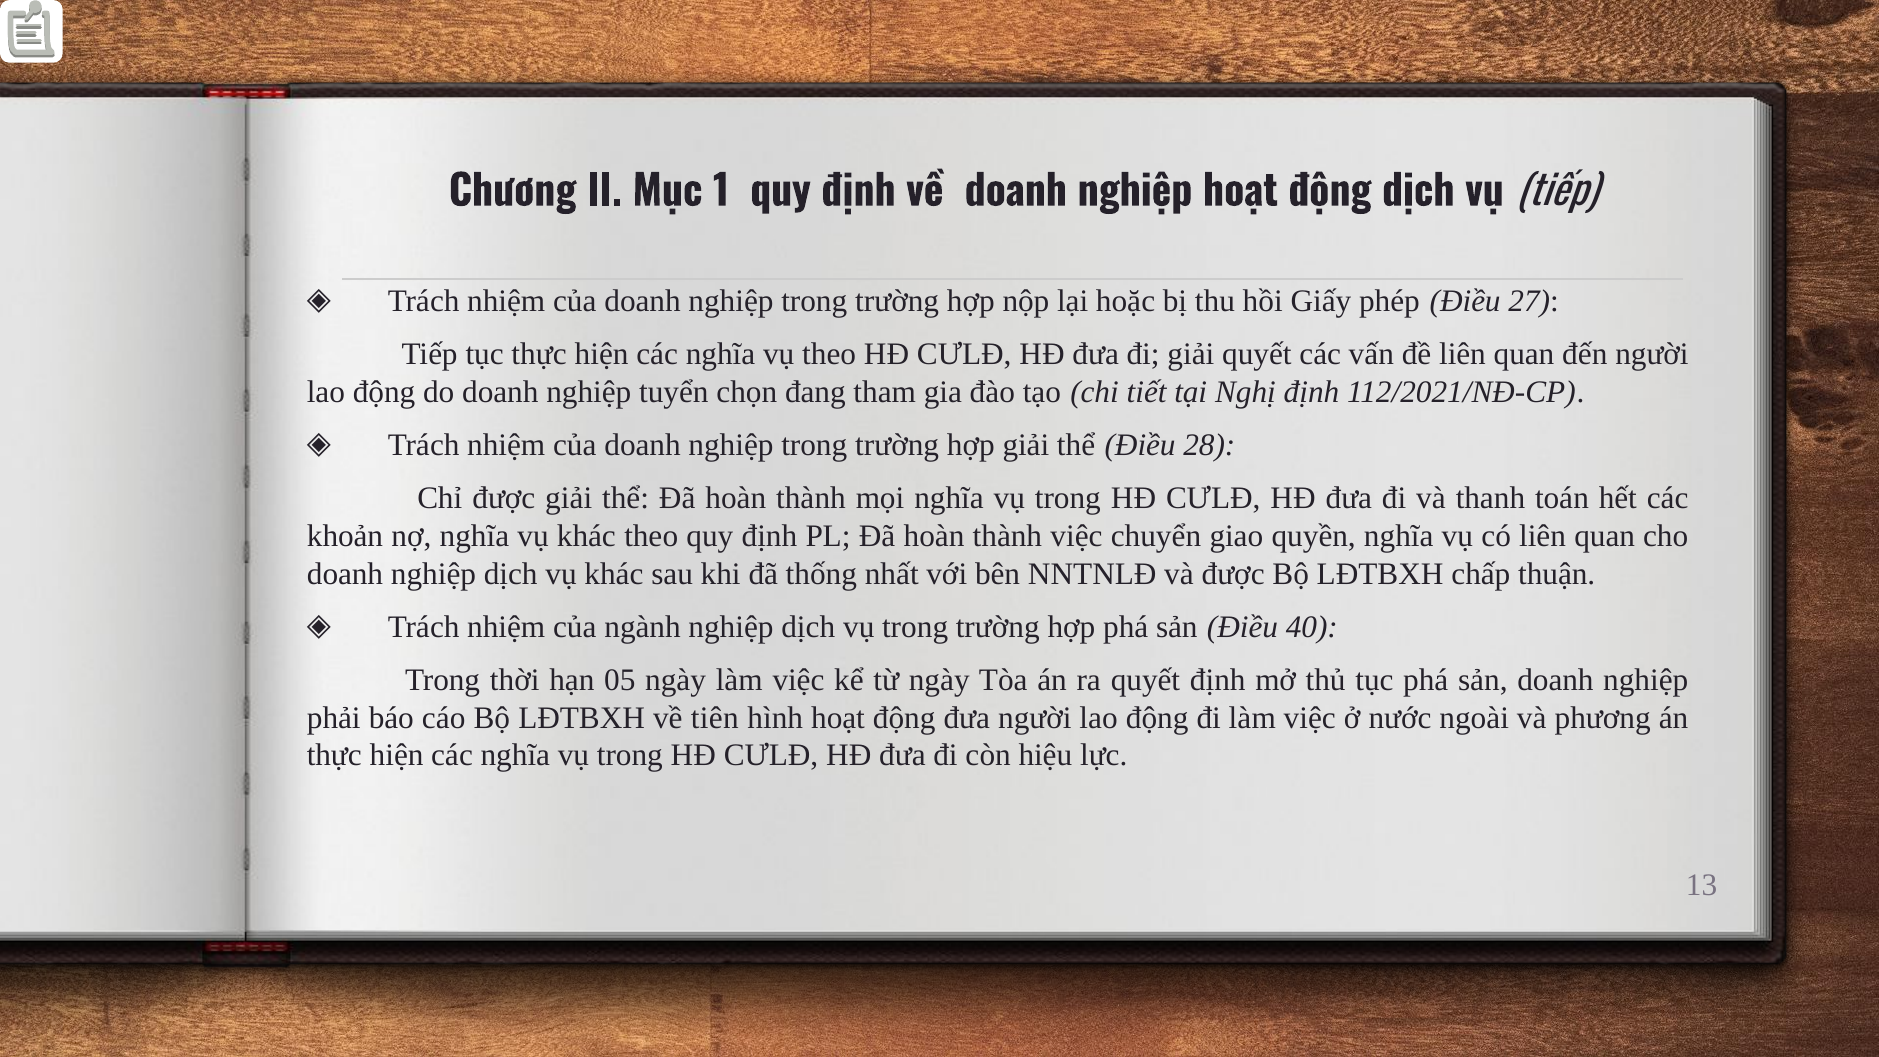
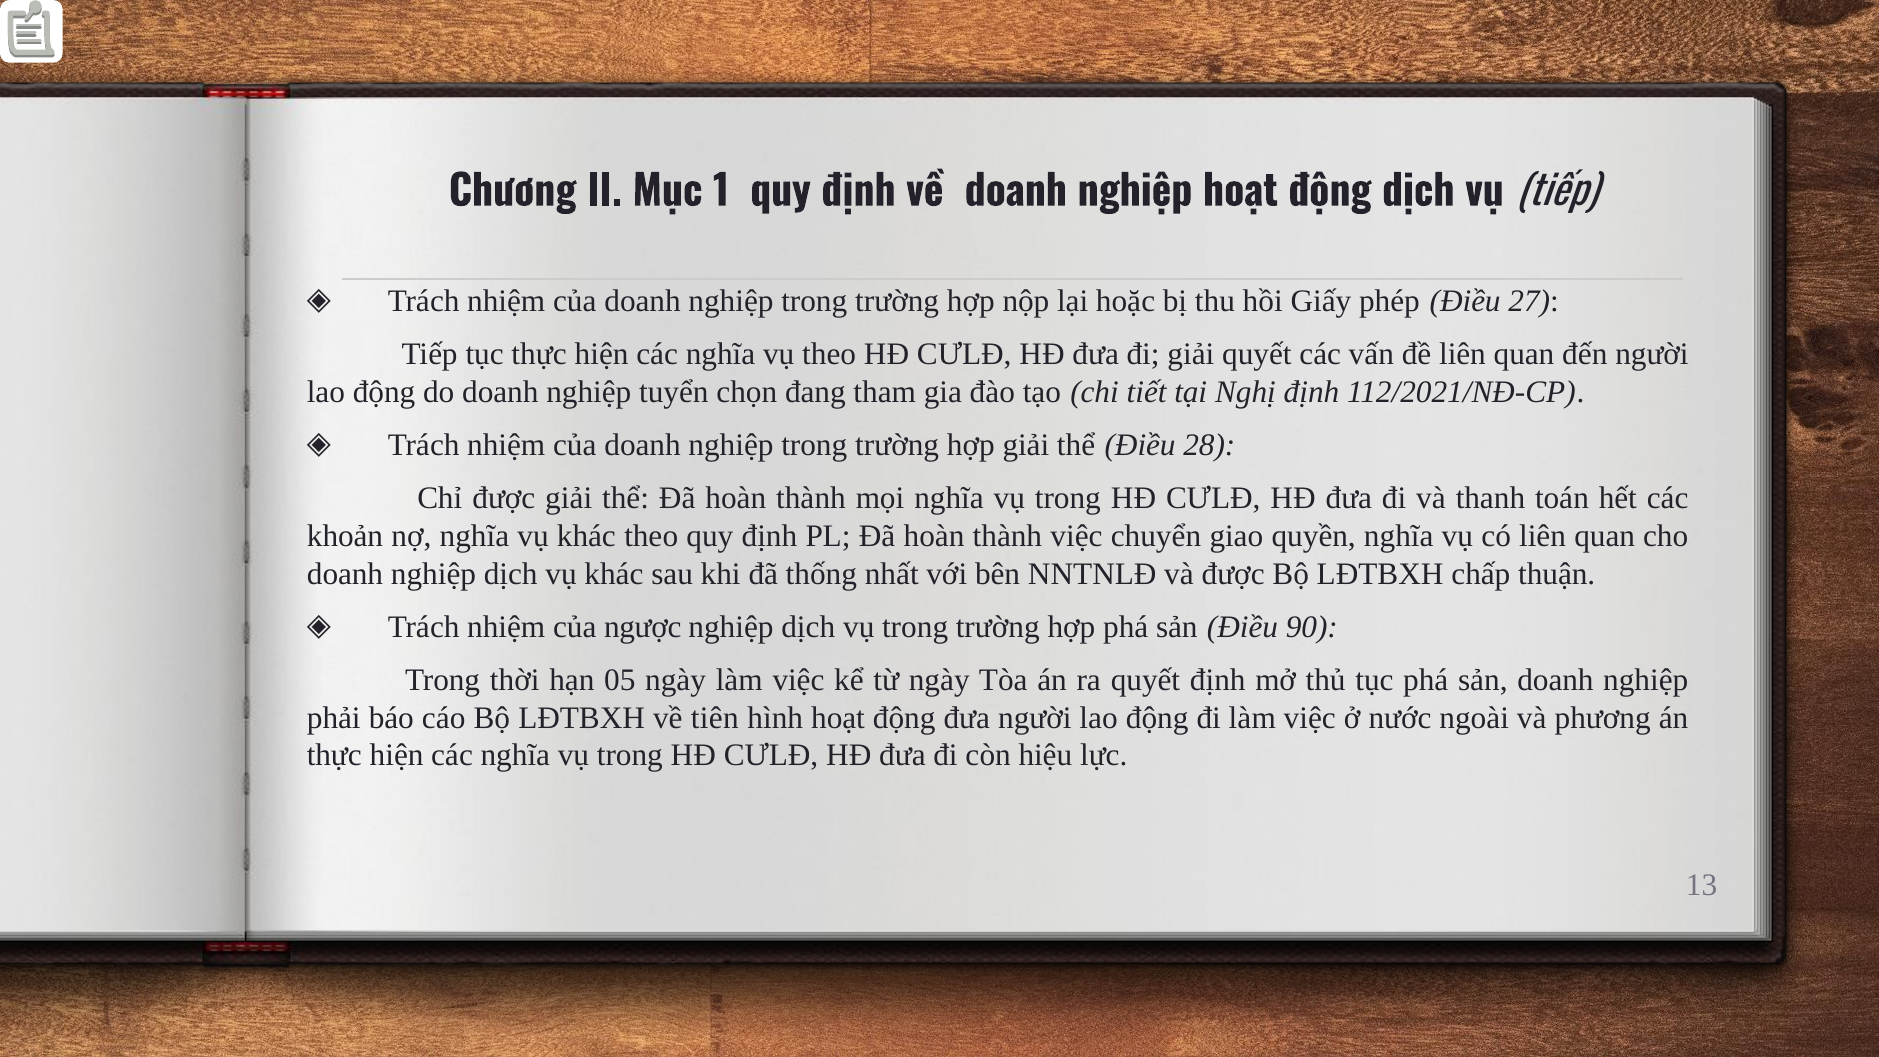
ngành: ngành -> ngược (643, 627)
40: 40 -> 90 (1312, 627)
